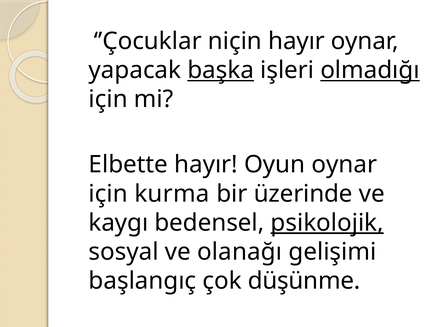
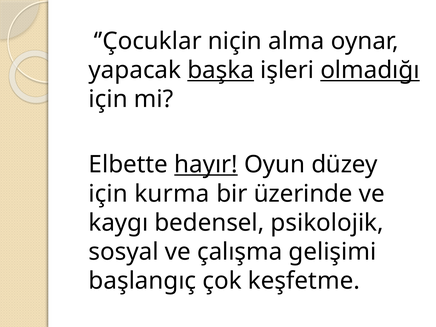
niçin hayır: hayır -> alma (296, 41)
hayır underline: none -> present (206, 165)
Oyun oynar: oynar -> düzey (344, 165)
psikolojik underline: present -> none (327, 223)
olanağı: olanağı -> çalışma (240, 252)
düşünme: düşünme -> keşfetme (304, 281)
